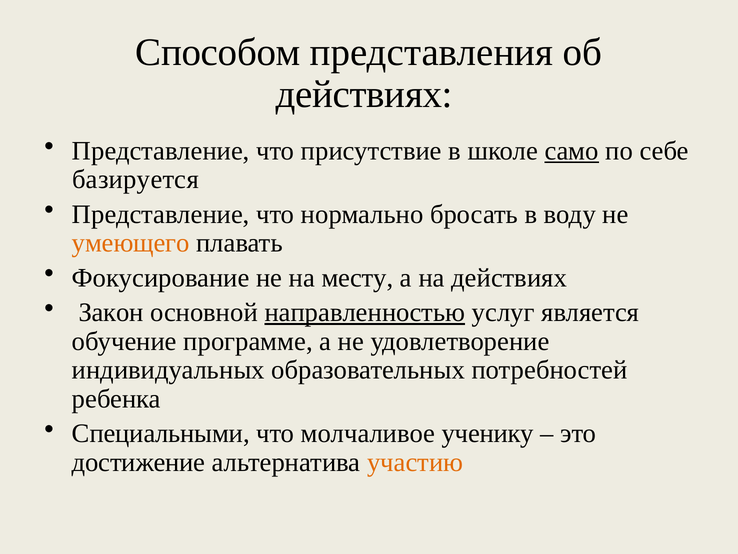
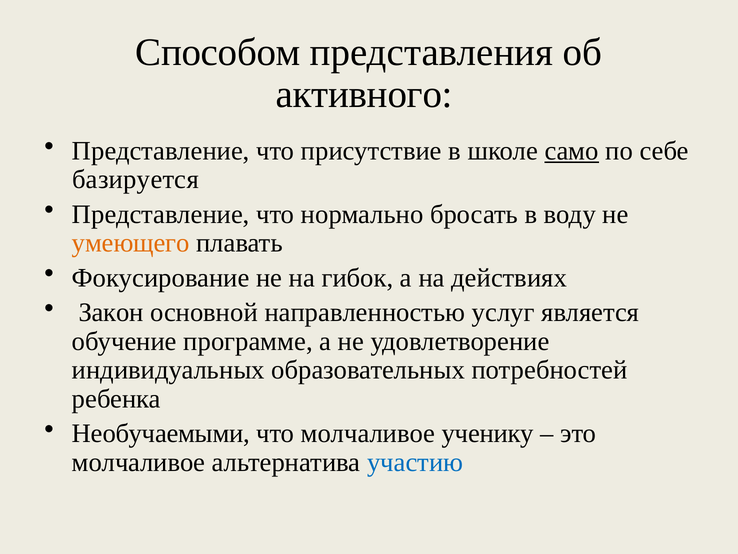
действиях: действиях -> активного (364, 94)
месту: месту -> гибок (358, 278)
направленностью underline: present -> none (365, 312)
Специальными: Специальными -> Необучаемыми (161, 433)
достижение: достижение -> молчаливое (139, 462)
участию colour: orange -> blue (415, 462)
